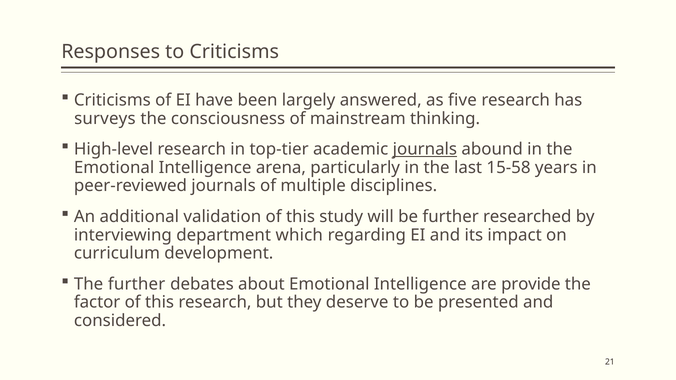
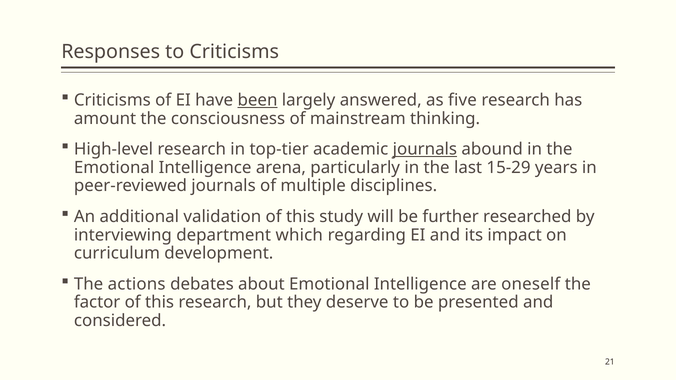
been underline: none -> present (258, 100)
surveys: surveys -> amount (105, 119)
15-58: 15-58 -> 15-29 (509, 168)
The further: further -> actions (137, 284)
provide: provide -> oneself (531, 284)
